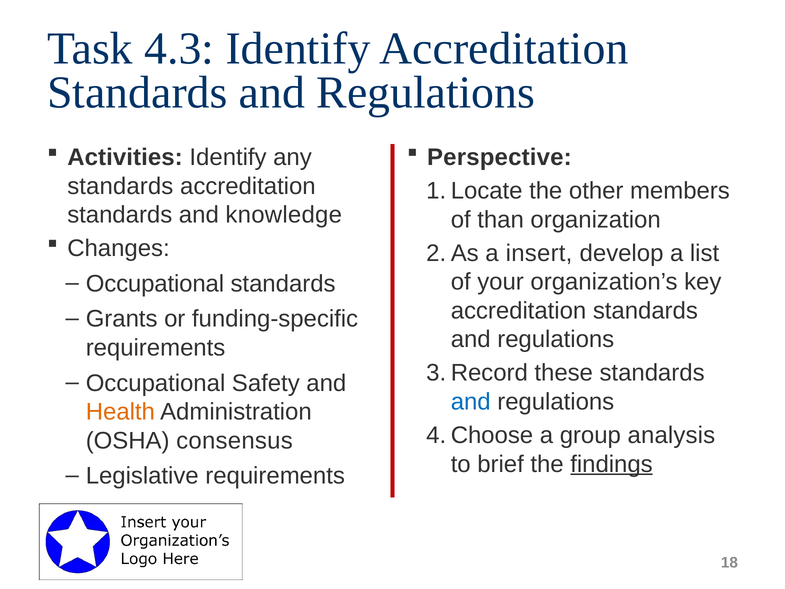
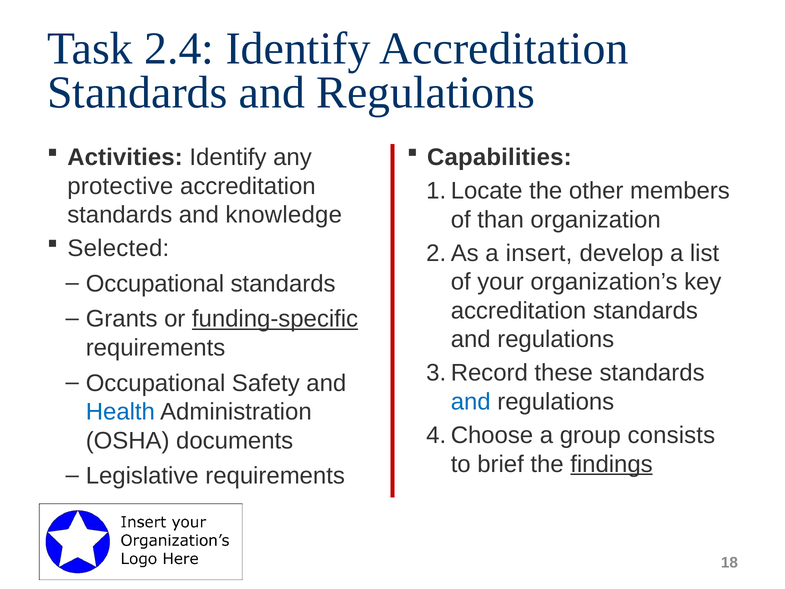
4.3: 4.3 -> 2.4 (179, 49)
Perspective: Perspective -> Capabilities (499, 157)
standards: standards -> protective (120, 186)
Changes: Changes -> Selected (118, 248)
funding-specific underline: none -> present (275, 319)
Health colour: orange -> blue (120, 412)
analysis: analysis -> consists (671, 435)
consensus: consensus -> documents (235, 440)
